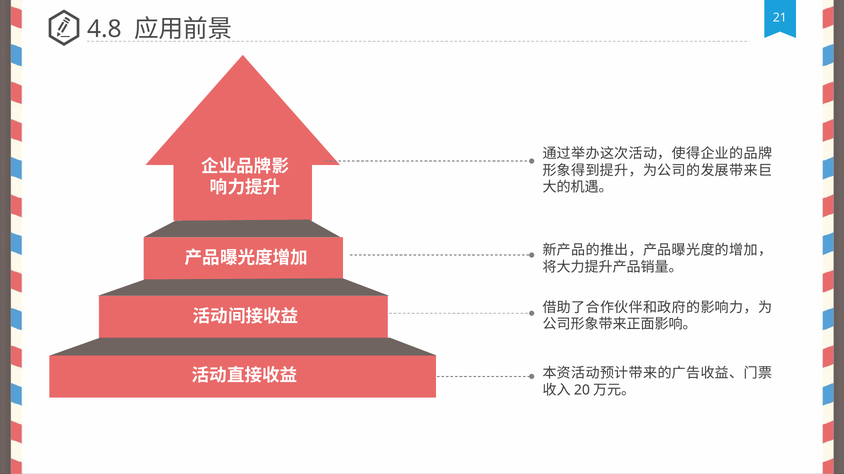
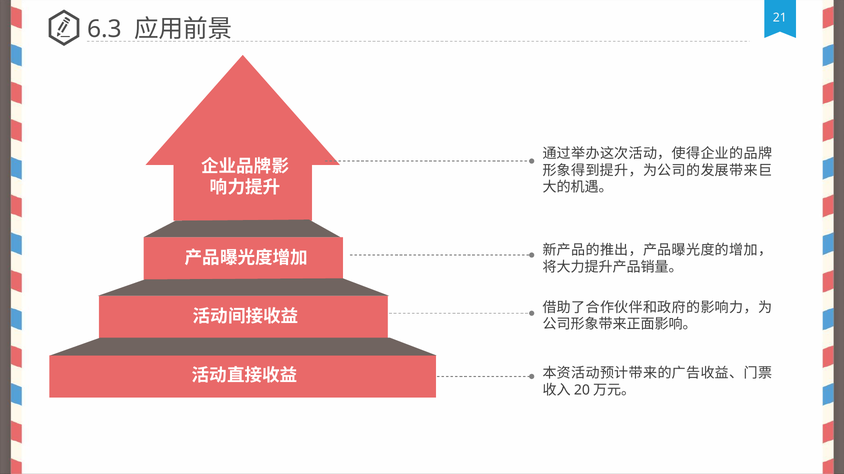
4.8: 4.8 -> 6.3 (104, 29)
